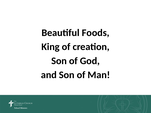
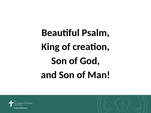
Foods: Foods -> Psalm (96, 33)
